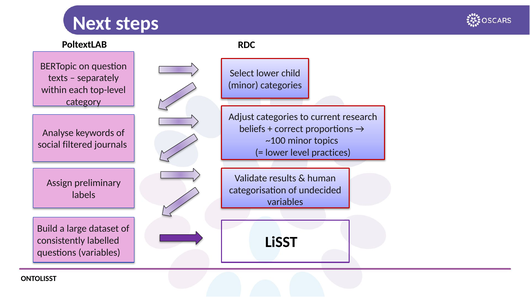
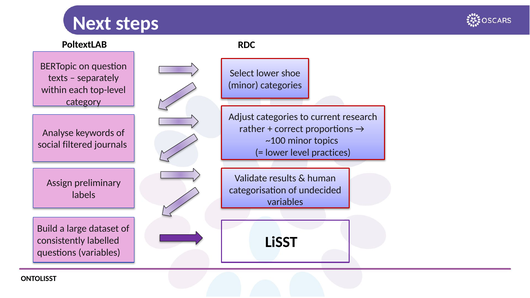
child: child -> shoe (291, 73)
beliefs: beliefs -> rather (252, 129)
